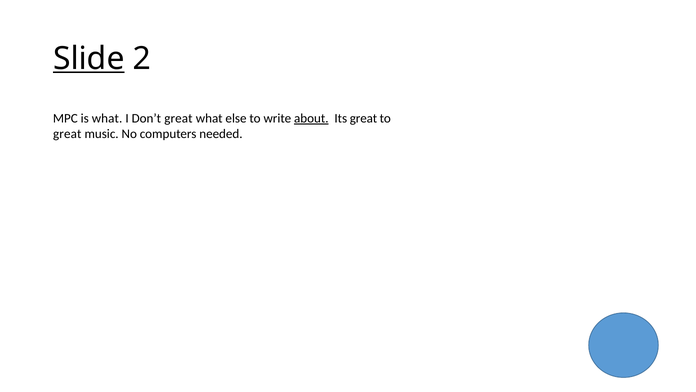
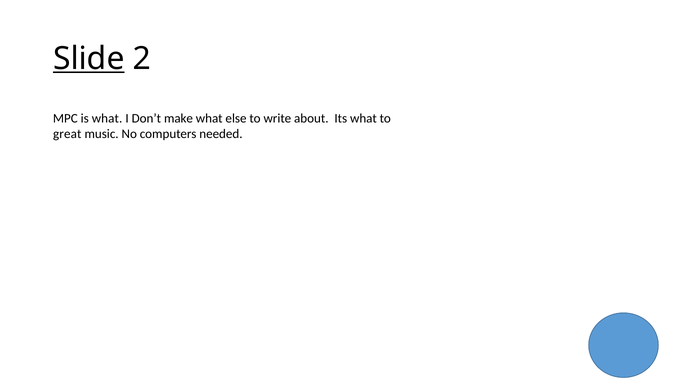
Don’t great: great -> make (178, 118)
about underline: present -> none (311, 118)
Its great: great -> what (363, 118)
